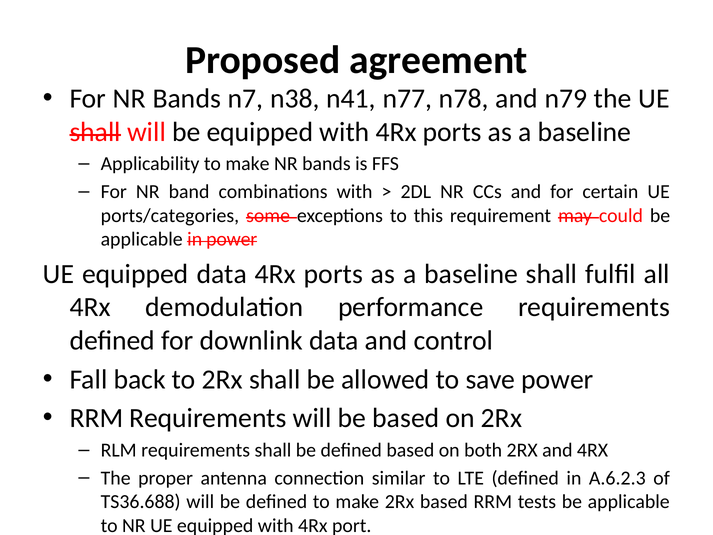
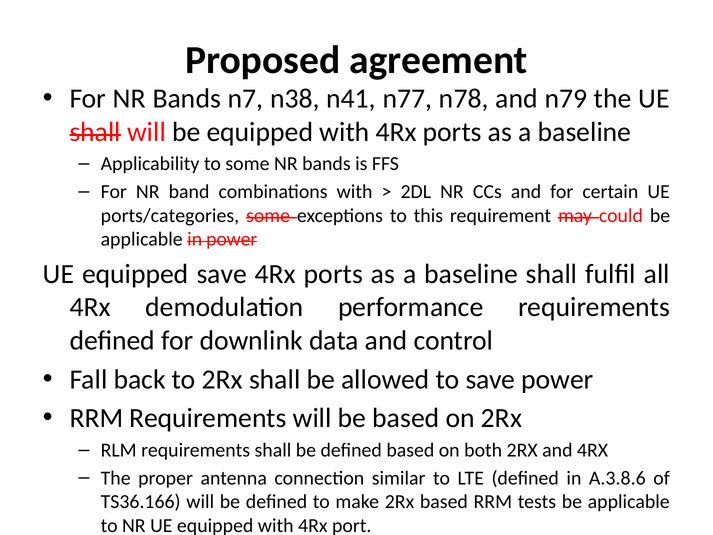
Applicability to make: make -> some (247, 164)
equipped data: data -> save (222, 274)
A.6.2.3: A.6.2.3 -> A.3.8.6 (617, 478)
TS36.688: TS36.688 -> TS36.166 (141, 502)
